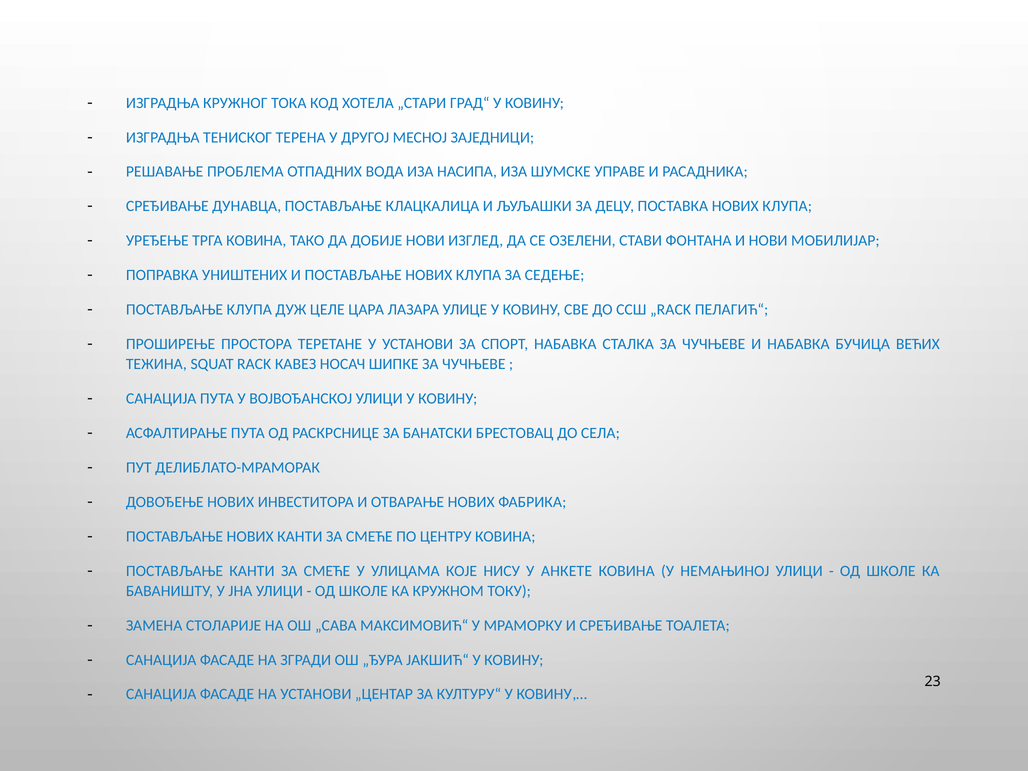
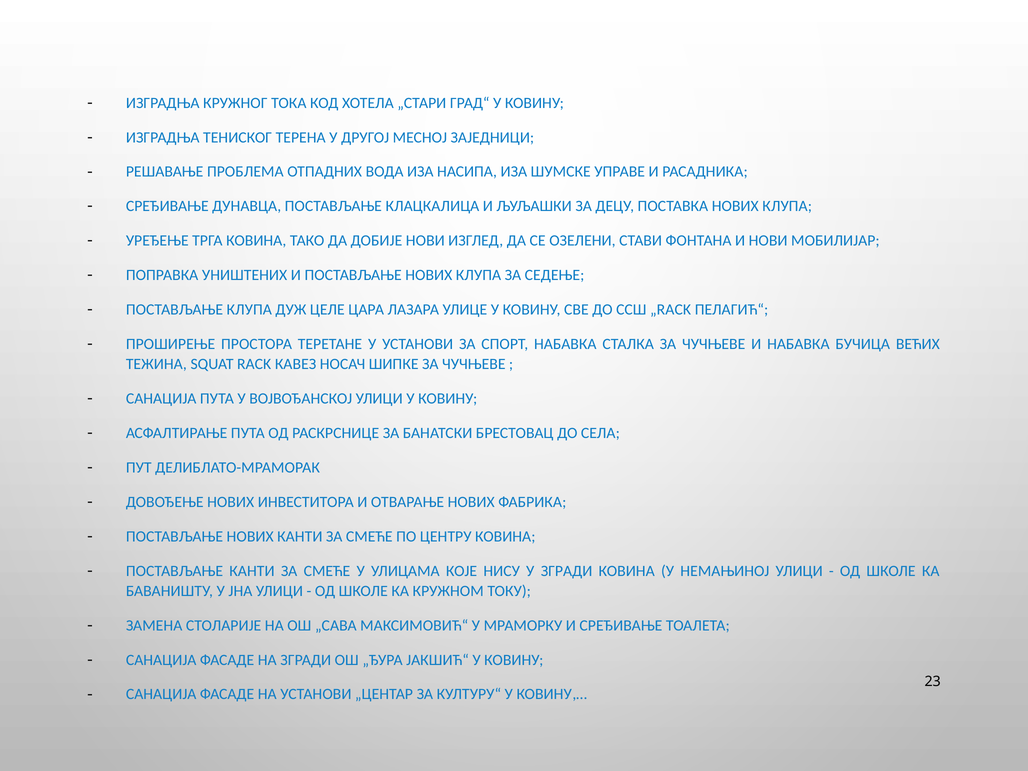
У АНКЕТЕ: АНКЕТЕ -> ЗГРАДИ (567, 571)
